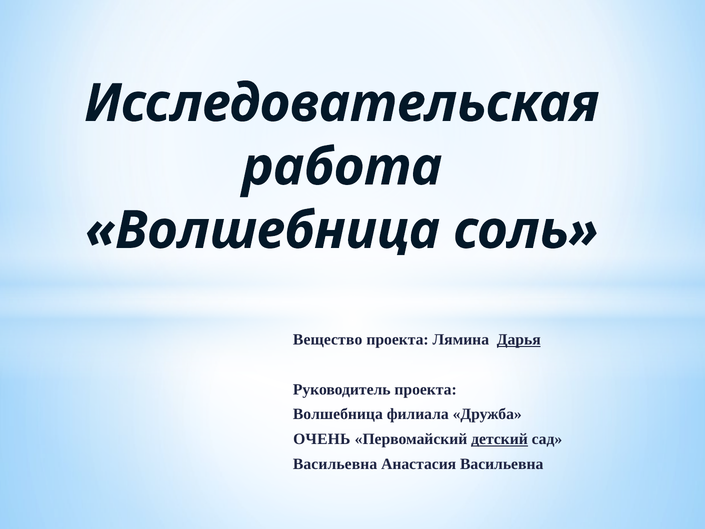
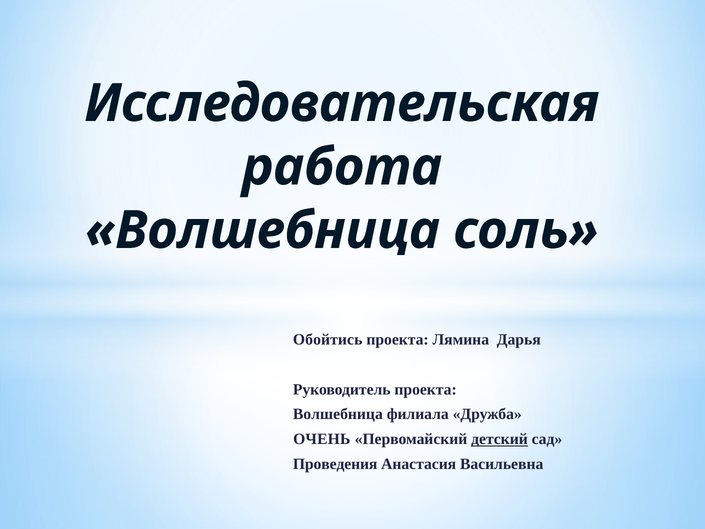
Вещество: Вещество -> Обойтись (328, 339)
Дарья underline: present -> none (519, 339)
Васильевна: Васильевна -> Проведения (335, 464)
